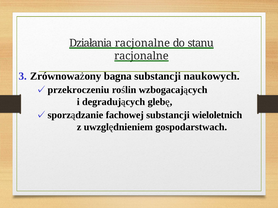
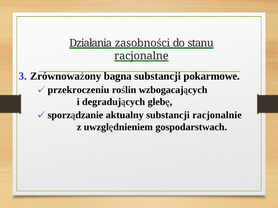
Działania racjonalne: racjonalne -> zasobności (143, 43)
naukowych: naukowych -> pokarmowe (212, 76)
fachowej: fachowej -> aktualny (125, 115)
wieloletnich: wieloletnich -> racjonalnie (217, 115)
